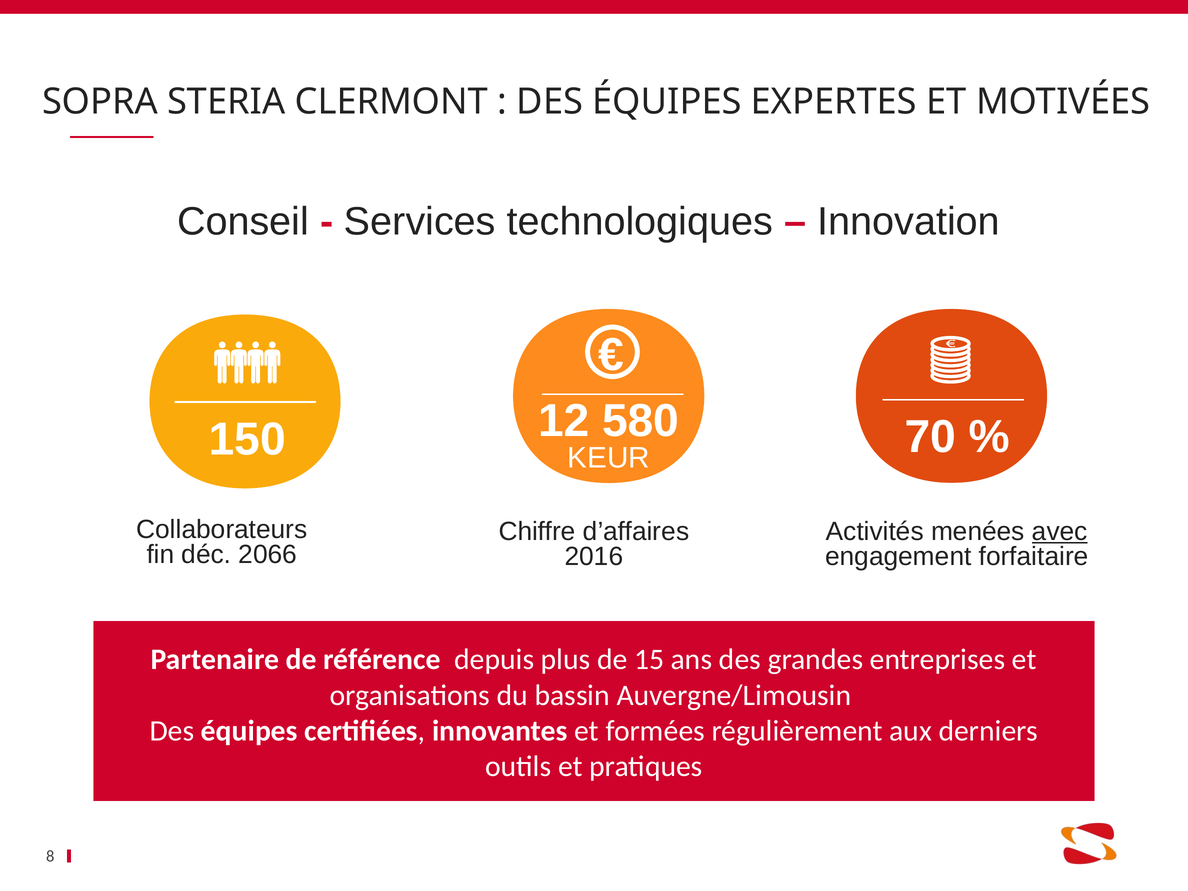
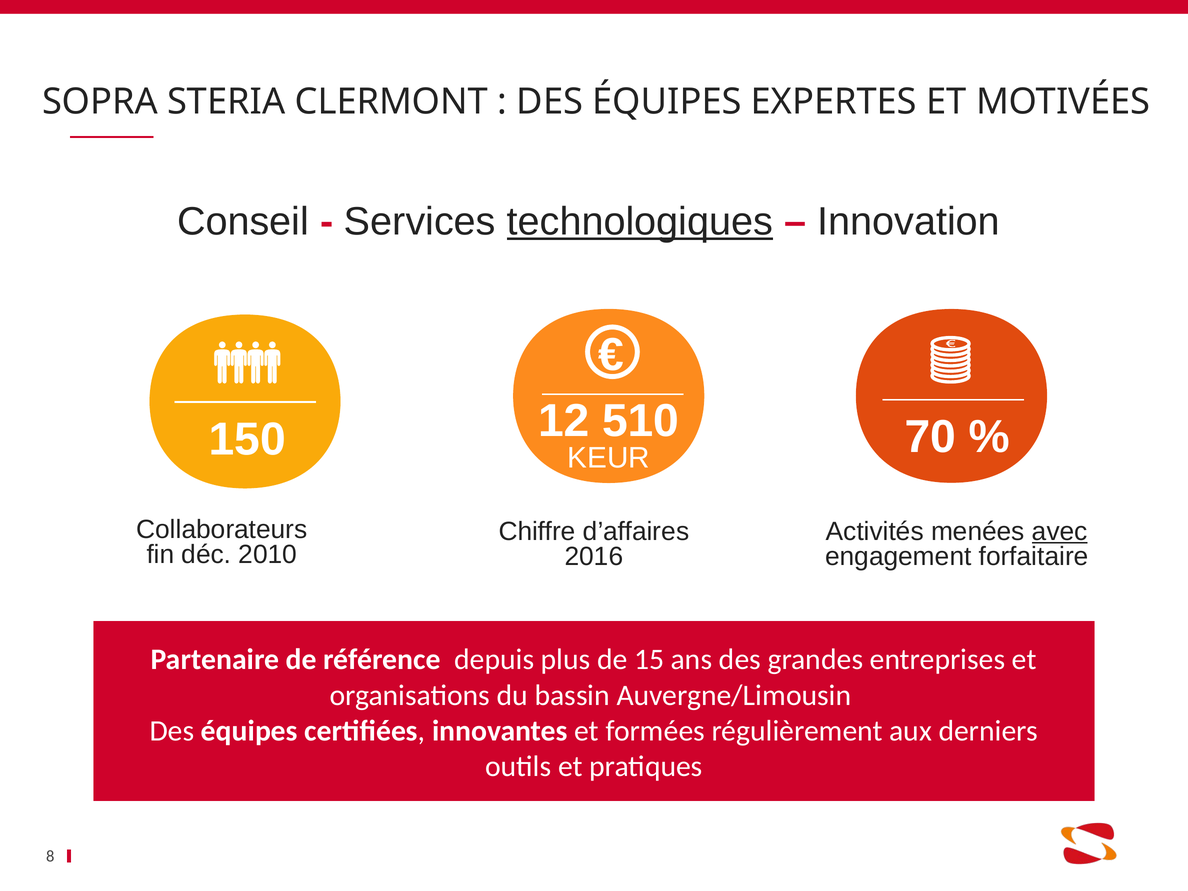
technologiques underline: none -> present (640, 222)
580: 580 -> 510 (641, 421)
2066: 2066 -> 2010 (268, 555)
